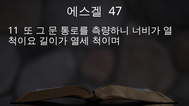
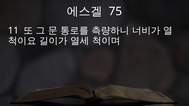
47: 47 -> 75 (115, 11)
